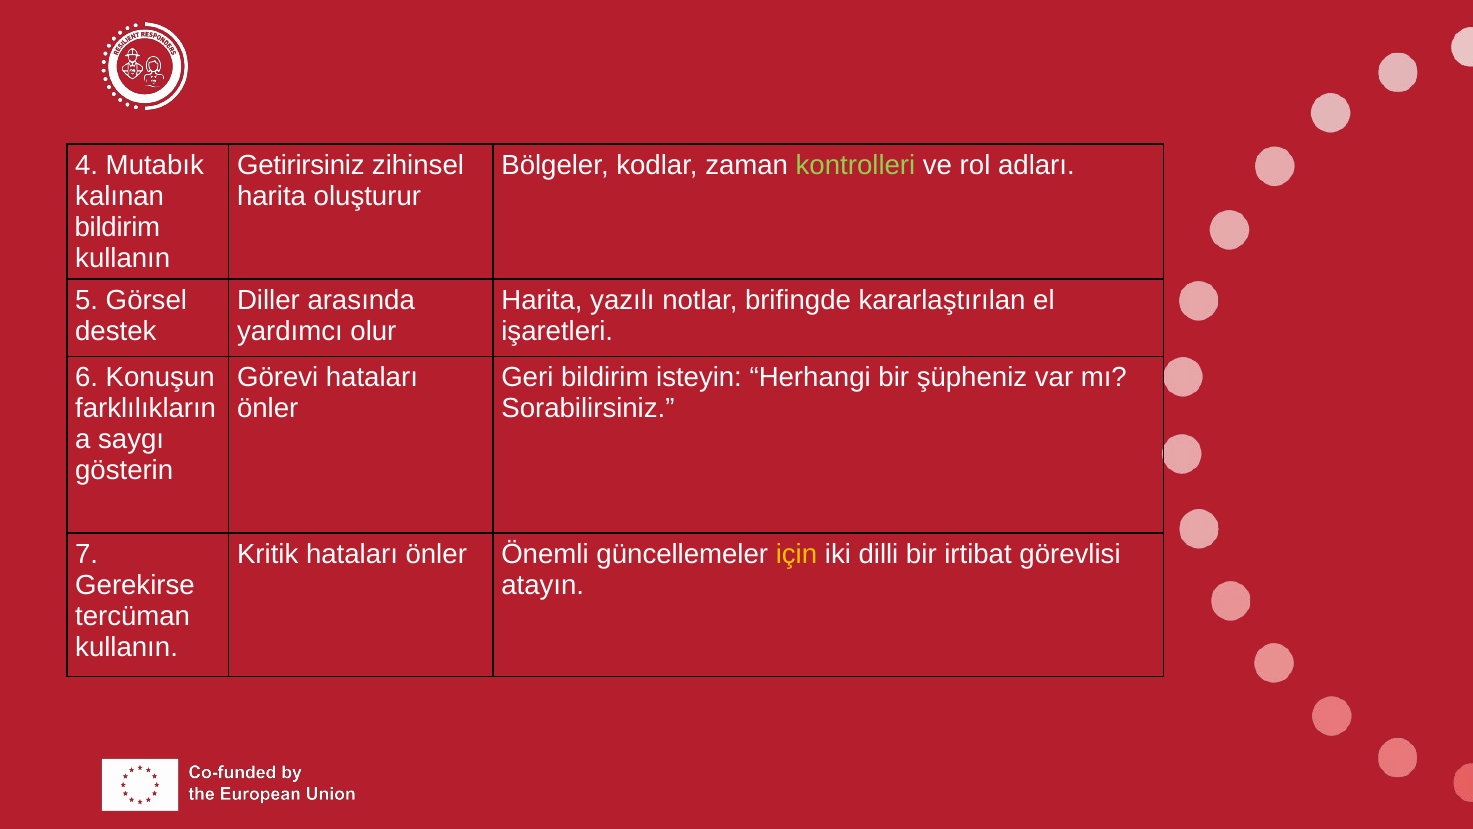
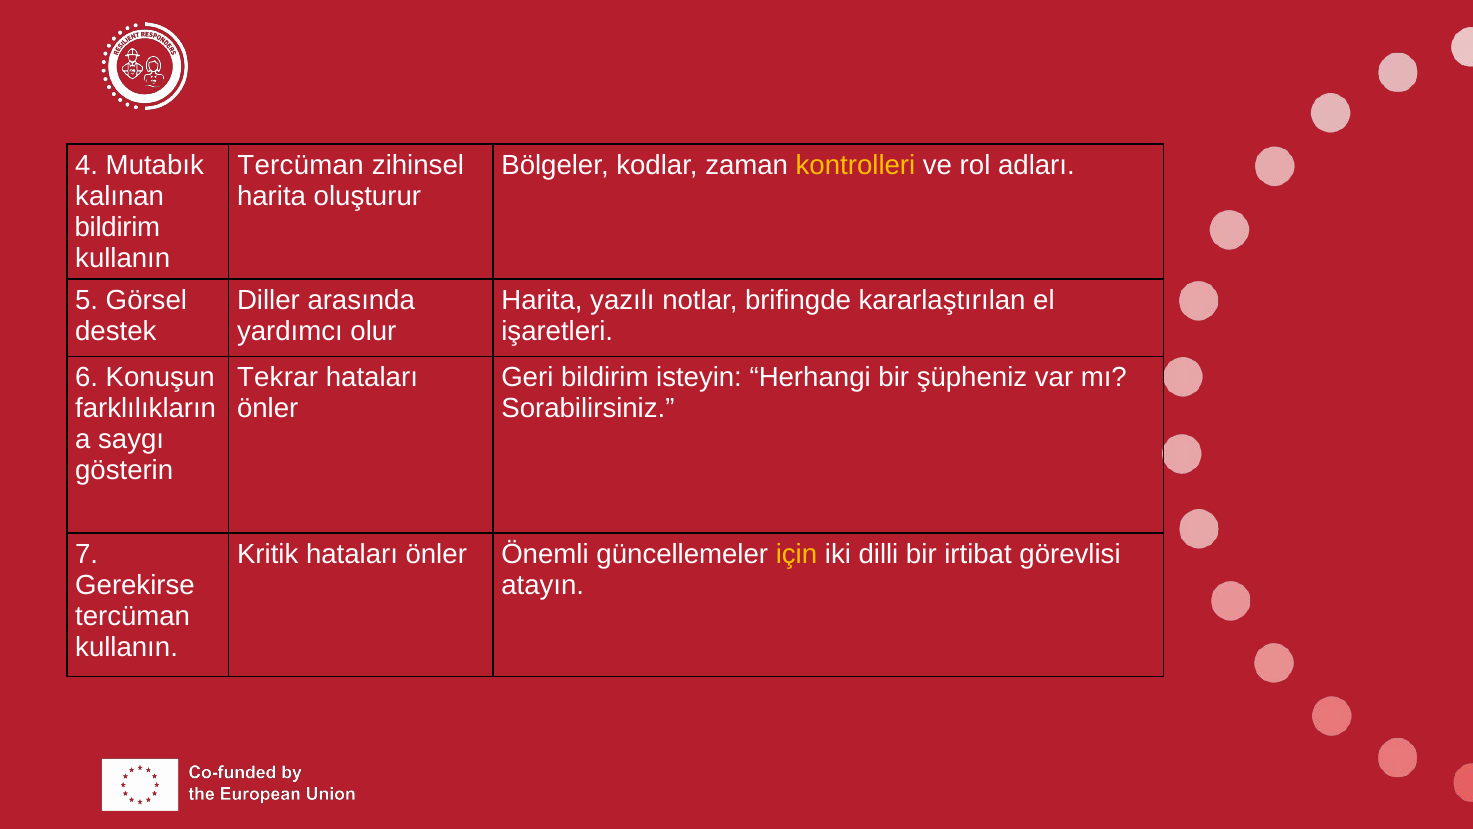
Getirirsiniz: Getirirsiniz -> Tercüman (301, 166)
kontrolleri colour: light green -> yellow (855, 166)
Görevi: Görevi -> Tekrar (278, 378)
